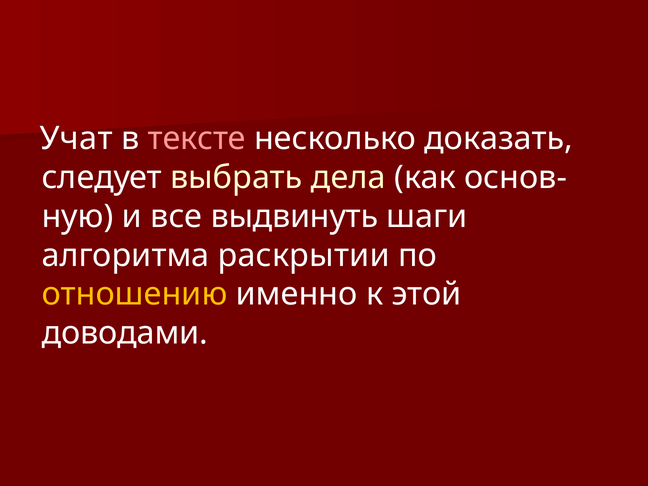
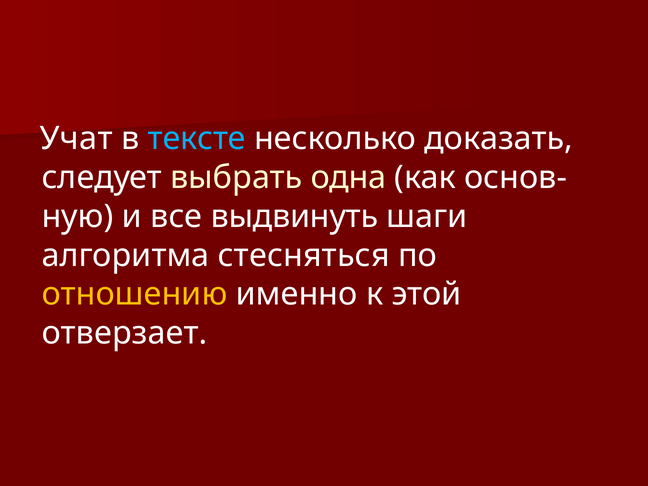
тексте colour: pink -> light blue (197, 139)
дела: дела -> одна (348, 178)
раскрытии: раскрытии -> стесняться (304, 255)
доводами: доводами -> отверзает (125, 333)
